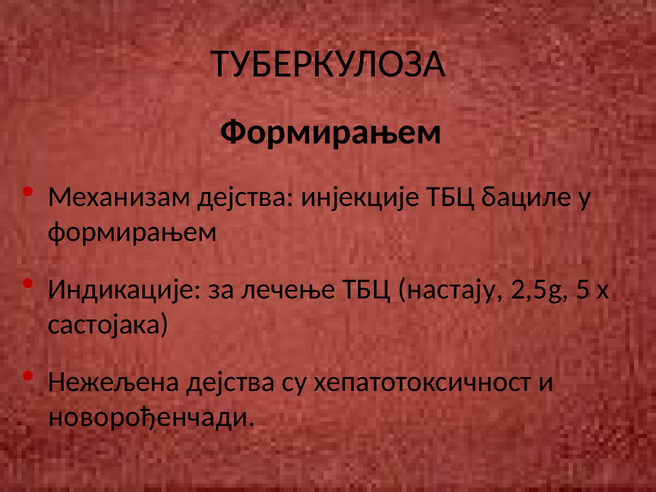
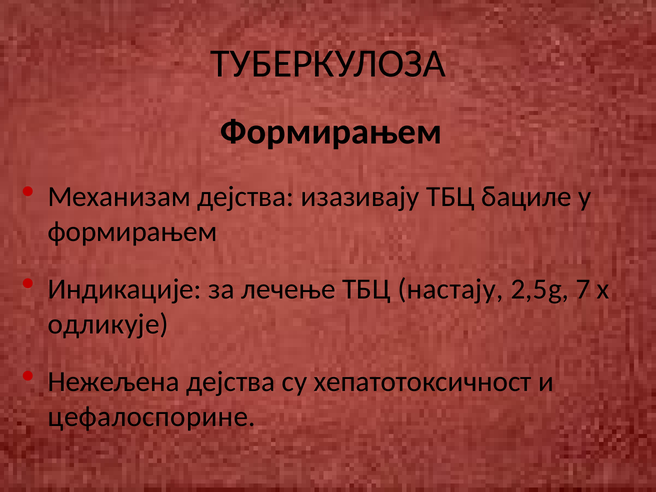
инјекције: инјекције -> изазивају (360, 197)
5: 5 -> 7 (583, 289)
састојака: састојака -> одликује (108, 324)
новорођенчади: новорођенчади -> цефалоспорине (152, 416)
